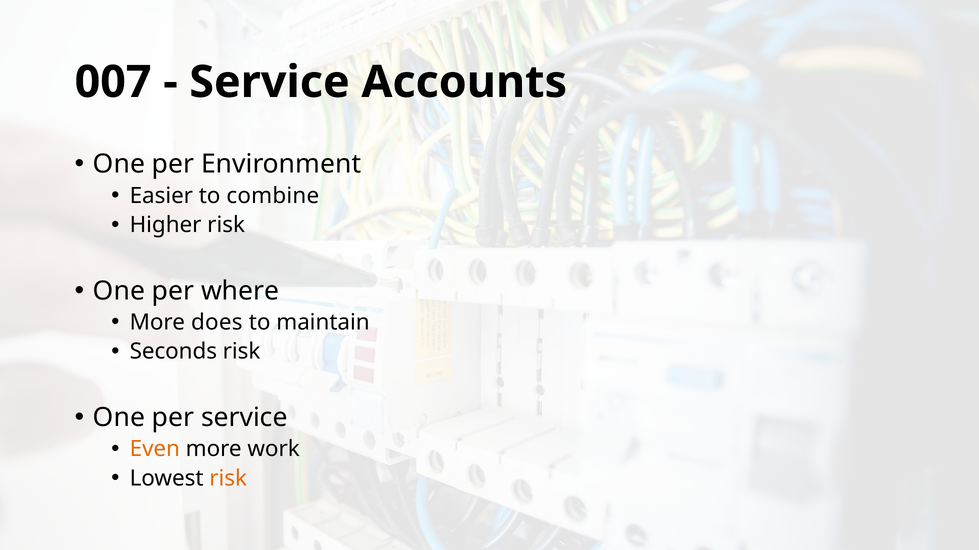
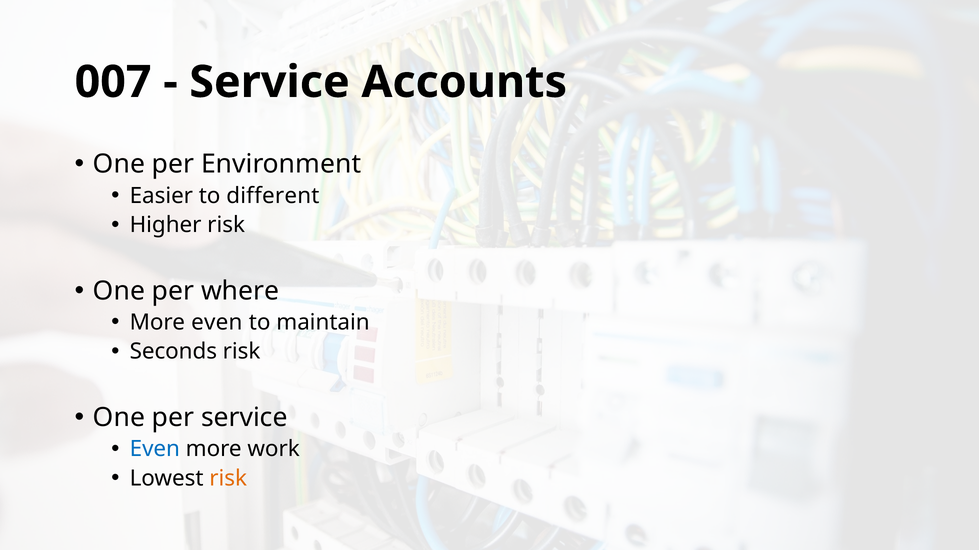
combine: combine -> different (273, 196)
More does: does -> even (217, 323)
Even colour: orange -> blue (155, 449)
